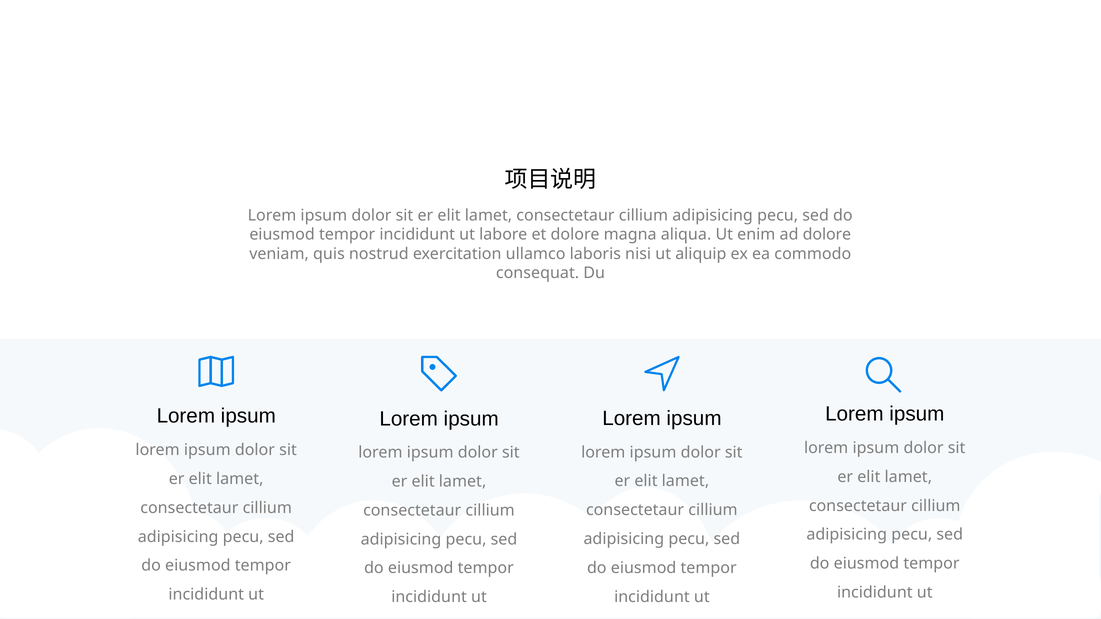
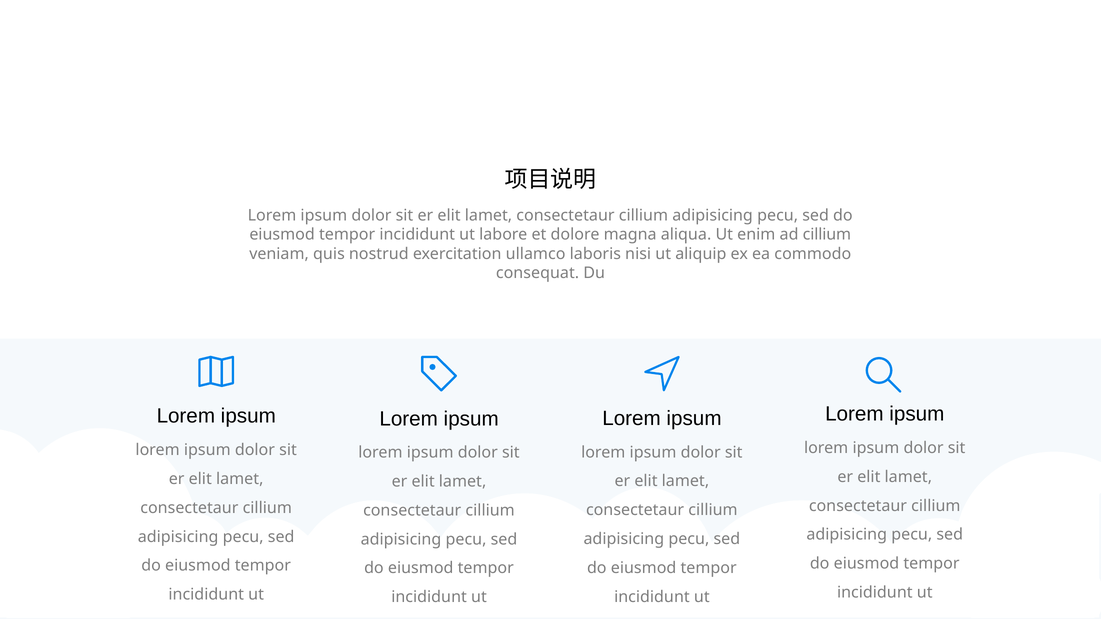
ad dolore: dolore -> cillium (827, 235)
